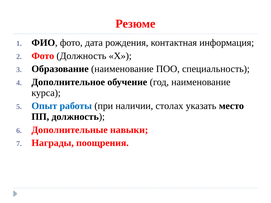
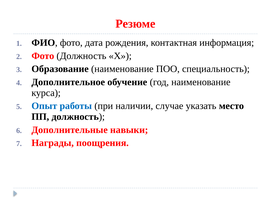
столах: столах -> случае (169, 106)
